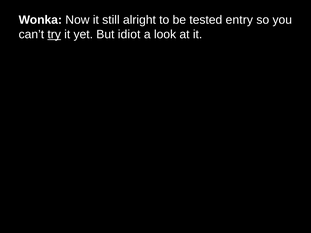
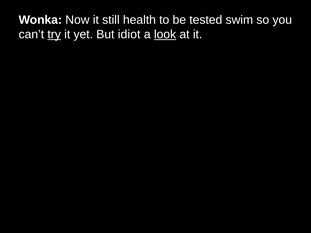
alright: alright -> health (139, 20)
entry: entry -> swim (239, 20)
look underline: none -> present (165, 35)
